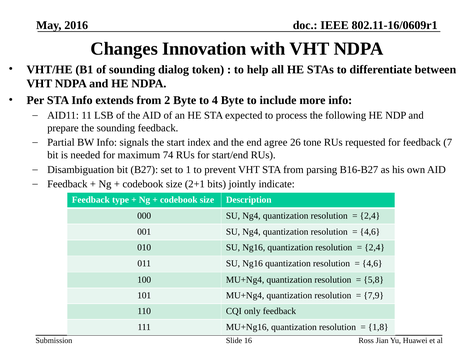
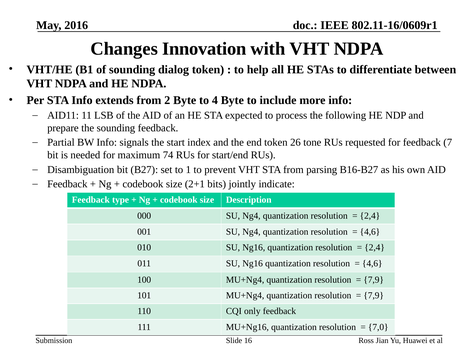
end agree: agree -> token (276, 143)
5,8: 5,8 -> 7,9 (374, 280)
1,8: 1,8 -> 7,0 (378, 327)
